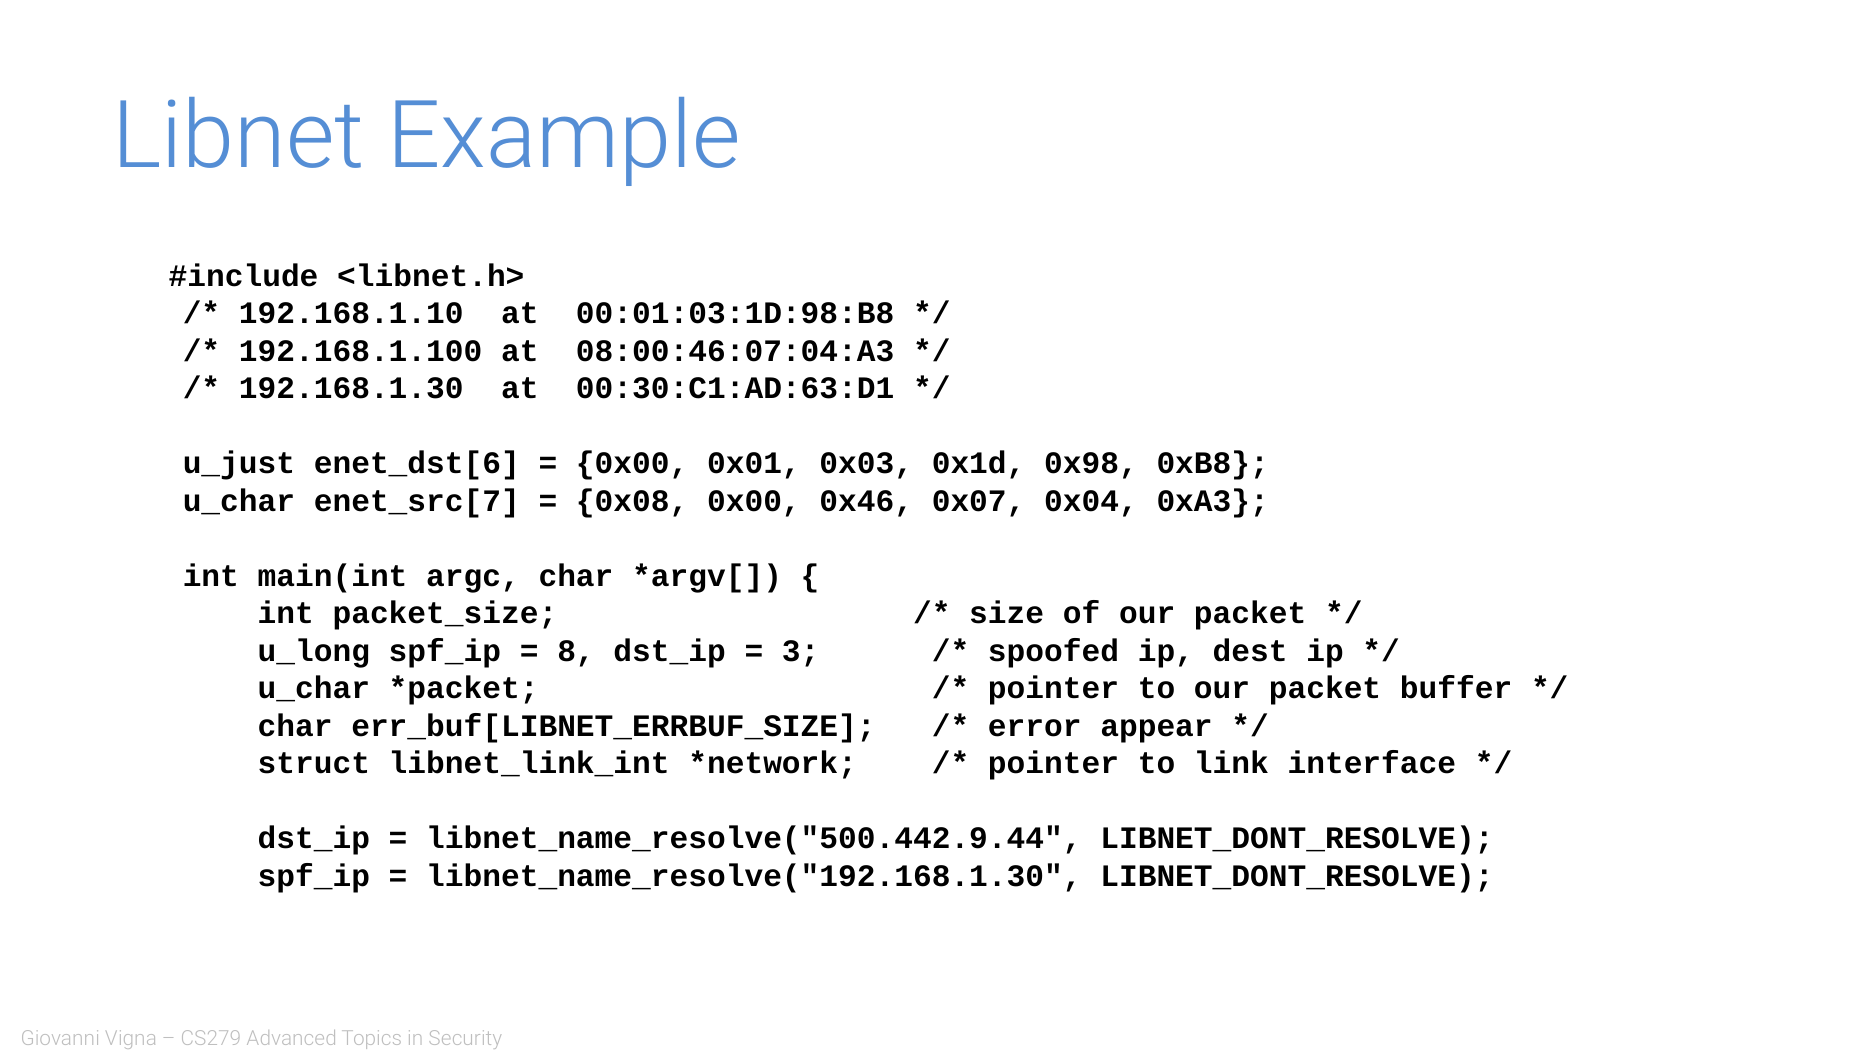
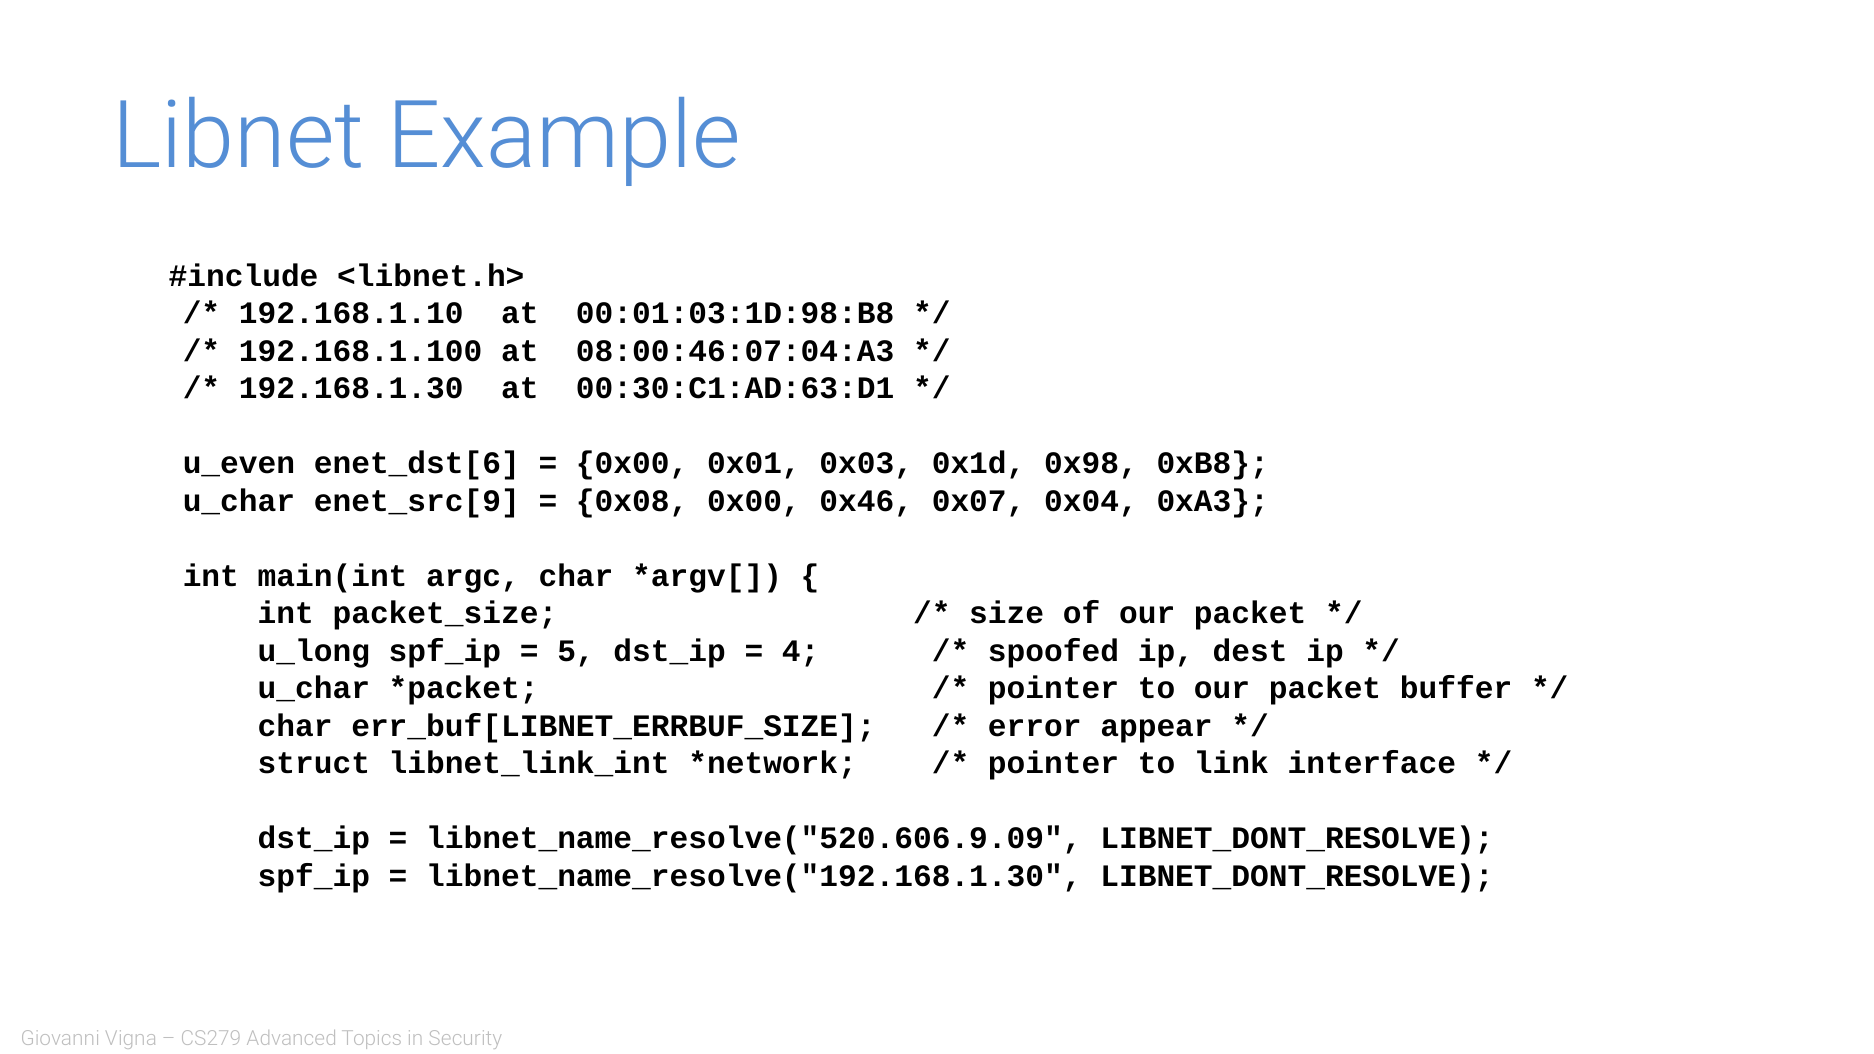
u_just: u_just -> u_even (239, 464)
enet_src[7: enet_src[7 -> enet_src[9 (417, 501)
8: 8 -> 5 (576, 651)
3: 3 -> 4 (801, 651)
libnet_name_resolve("500.442.9.44: libnet_name_resolve("500.442.9.44 -> libnet_name_resolve("520.606.9.09 (754, 838)
